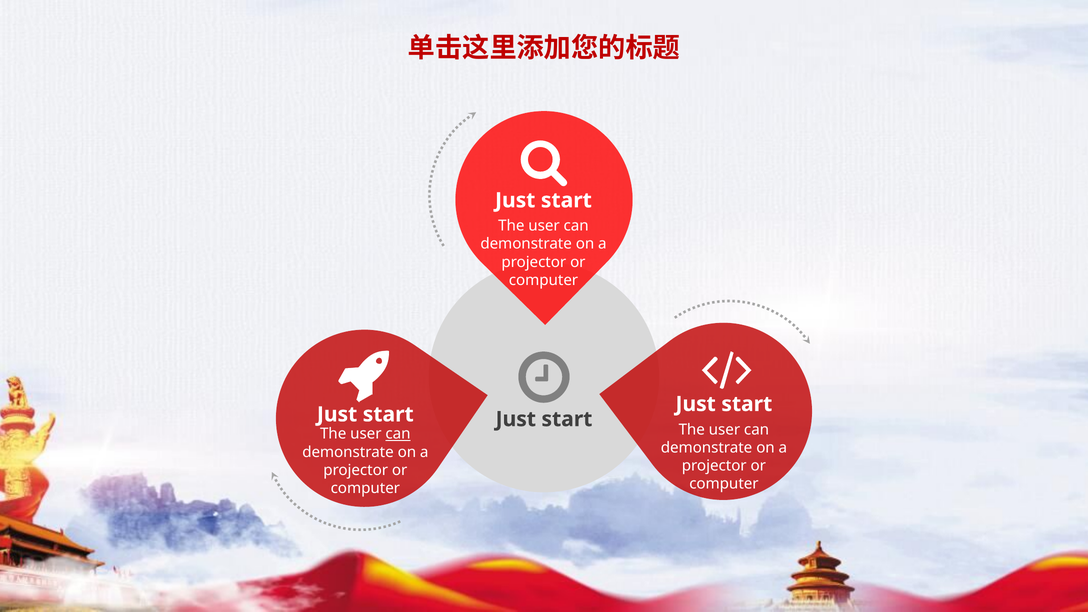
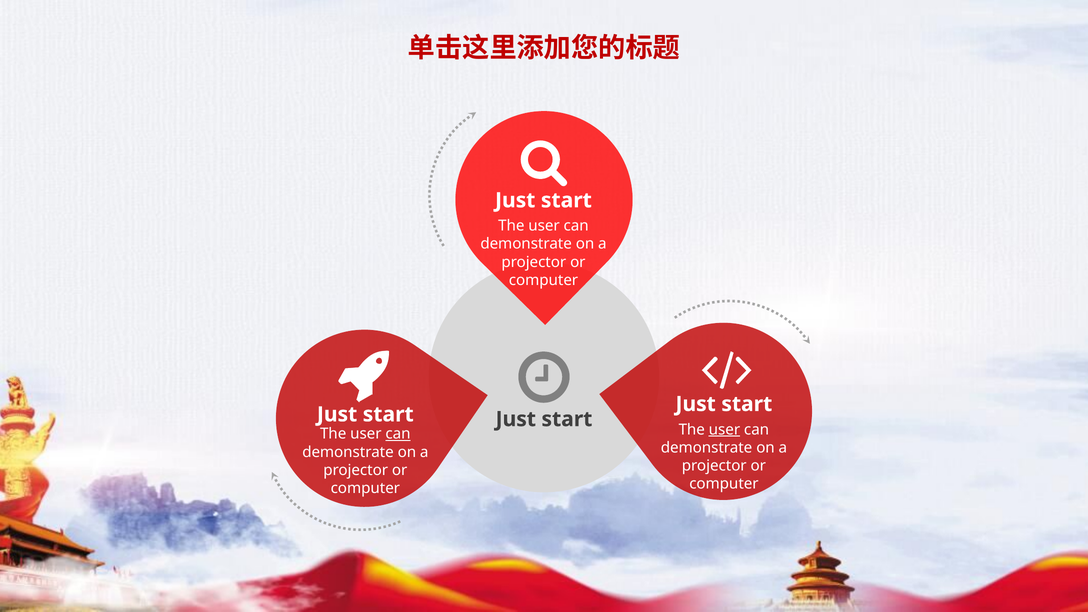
user underline: none -> present (724, 430)
